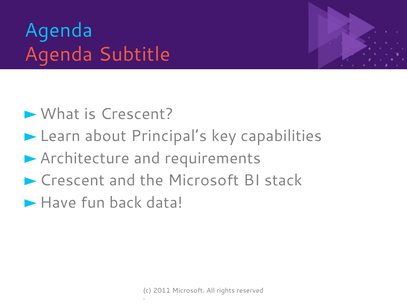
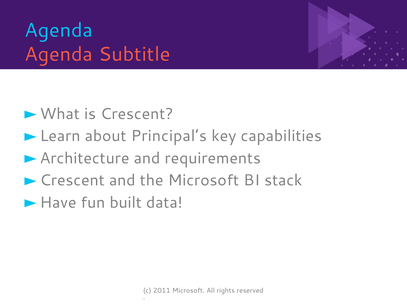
back: back -> built (126, 203)
